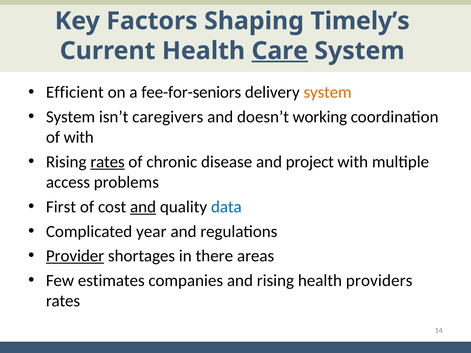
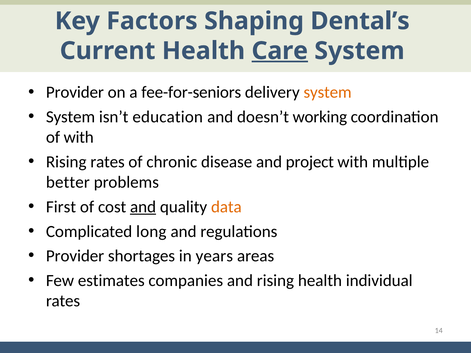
Timely’s: Timely’s -> Dental’s (360, 21)
Efficient: Efficient -> Provider (75, 92)
caregivers: caregivers -> education (168, 117)
rates underline: present -> none (108, 162)
access: access -> better (68, 182)
data colour: blue -> orange (226, 207)
year: year -> long (151, 232)
Provider underline: present -> none (75, 256)
there: there -> years (214, 256)
providers: providers -> individual (379, 281)
